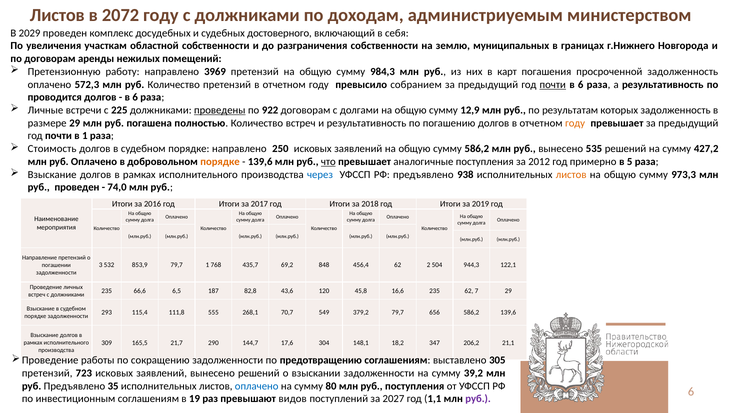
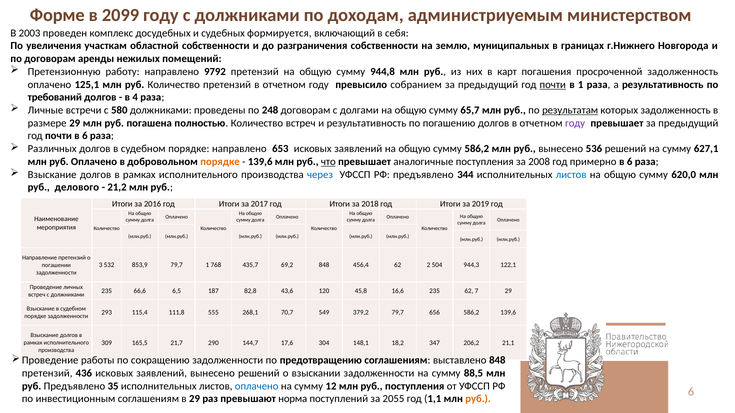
Листов: Листов -> Форме (57, 15)
2072: 2072 -> 2099 (121, 15)
2029: 2029 -> 2003 (30, 33)
достоверного: достоверного -> формируется (279, 33)
3969: 3969 -> 9792 (215, 72)
984,3: 984,3 -> 944,8 (383, 72)
572,3: 572,3 -> 125,1 (87, 85)
6: 6 -> 1 (581, 85)
проводится: проводится -> требований (55, 97)
6: 6 -> 4 (135, 97)
225: 225 -> 580 (119, 110)
проведены underline: present -> none (220, 110)
922: 922 -> 248 (270, 110)
12,9: 12,9 -> 65,7 (470, 110)
результатам underline: none -> present (570, 110)
году colour: orange -> purple (575, 123)
почти в 1: 1 -> 6 (85, 136)
Стоимость: Стоимость -> Различных (52, 149)
250: 250 -> 653 (280, 149)
535: 535 -> 536 (594, 149)
427,2: 427,2 -> 627,1 (706, 149)
2012: 2012 -> 2008 (539, 162)
примерно в 5: 5 -> 6 (630, 162)
938: 938 -> 344 (465, 175)
листов colour: orange -> blue (571, 175)
973,3: 973,3 -> 620,0 (684, 175)
руб проведен: проведен -> делового (77, 188)
74,0: 74,0 -> 21,2 (117, 188)
выставлено 305: 305 -> 848 (497, 361)
723: 723 -> 436 (84, 374)
39,2: 39,2 -> 88,5 (473, 374)
80: 80 -> 12 (331, 386)
в 19: 19 -> 29 (195, 399)
видов: видов -> норма (293, 399)
2027: 2027 -> 2055 (393, 399)
руб colour: purple -> orange (478, 399)
